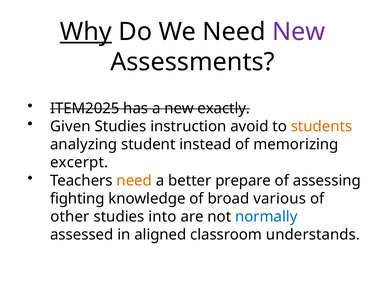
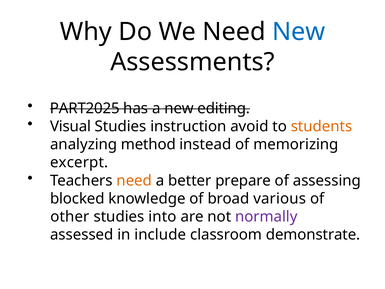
Why underline: present -> none (86, 32)
New colour: purple -> blue (299, 32)
ITEM2025: ITEM2025 -> PART2025 (85, 108)
exactly: exactly -> editing (224, 108)
Given: Given -> Visual (71, 126)
student: student -> method (148, 144)
fighting: fighting -> blocked (77, 198)
normally colour: blue -> purple (266, 216)
aligned: aligned -> include (160, 235)
understands: understands -> demonstrate (313, 235)
